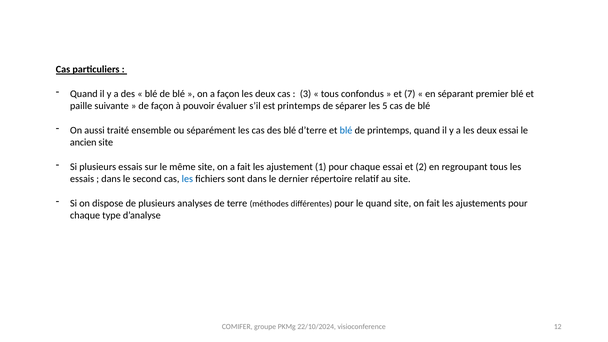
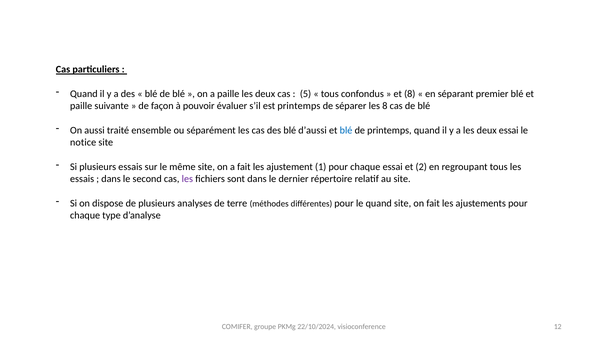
a façon: façon -> paille (228, 94)
3: 3 -> 5 (306, 94)
et 7: 7 -> 8 (410, 94)
les 5: 5 -> 8 (385, 106)
d’terre: d’terre -> d’aussi (313, 130)
ancien: ancien -> notice (83, 142)
les colour: blue -> purple (187, 179)
